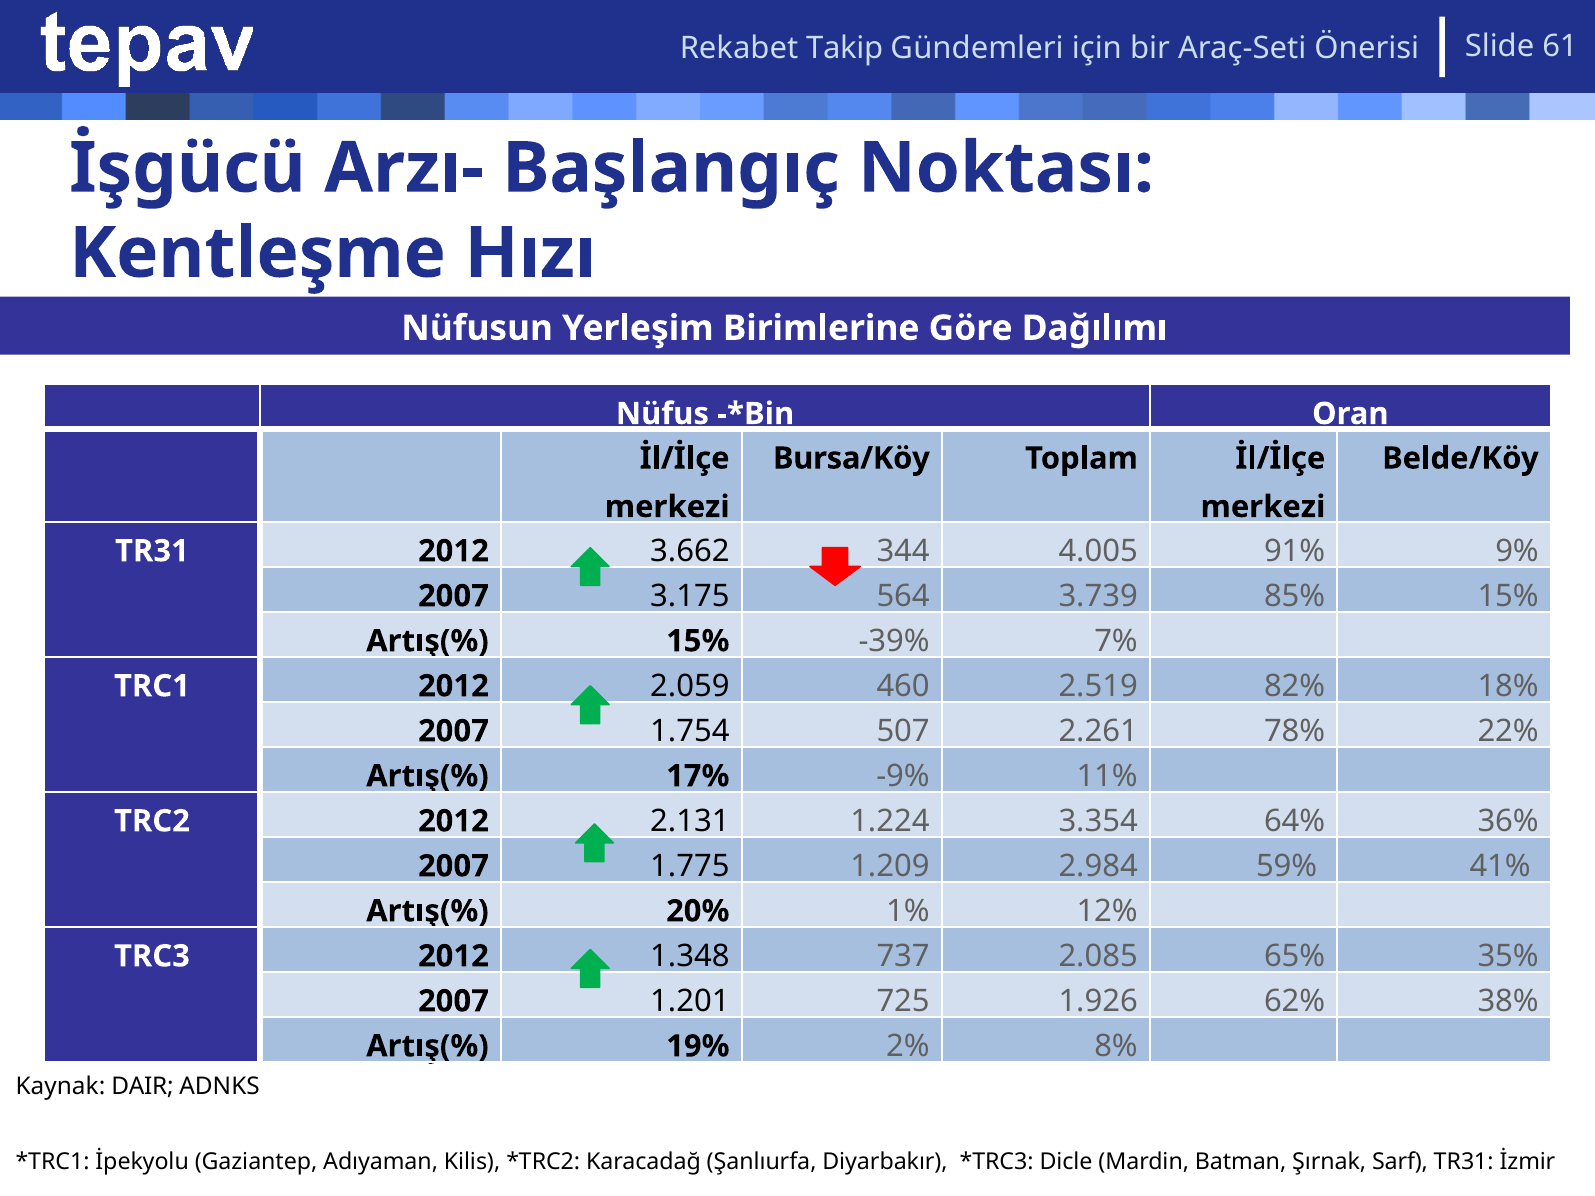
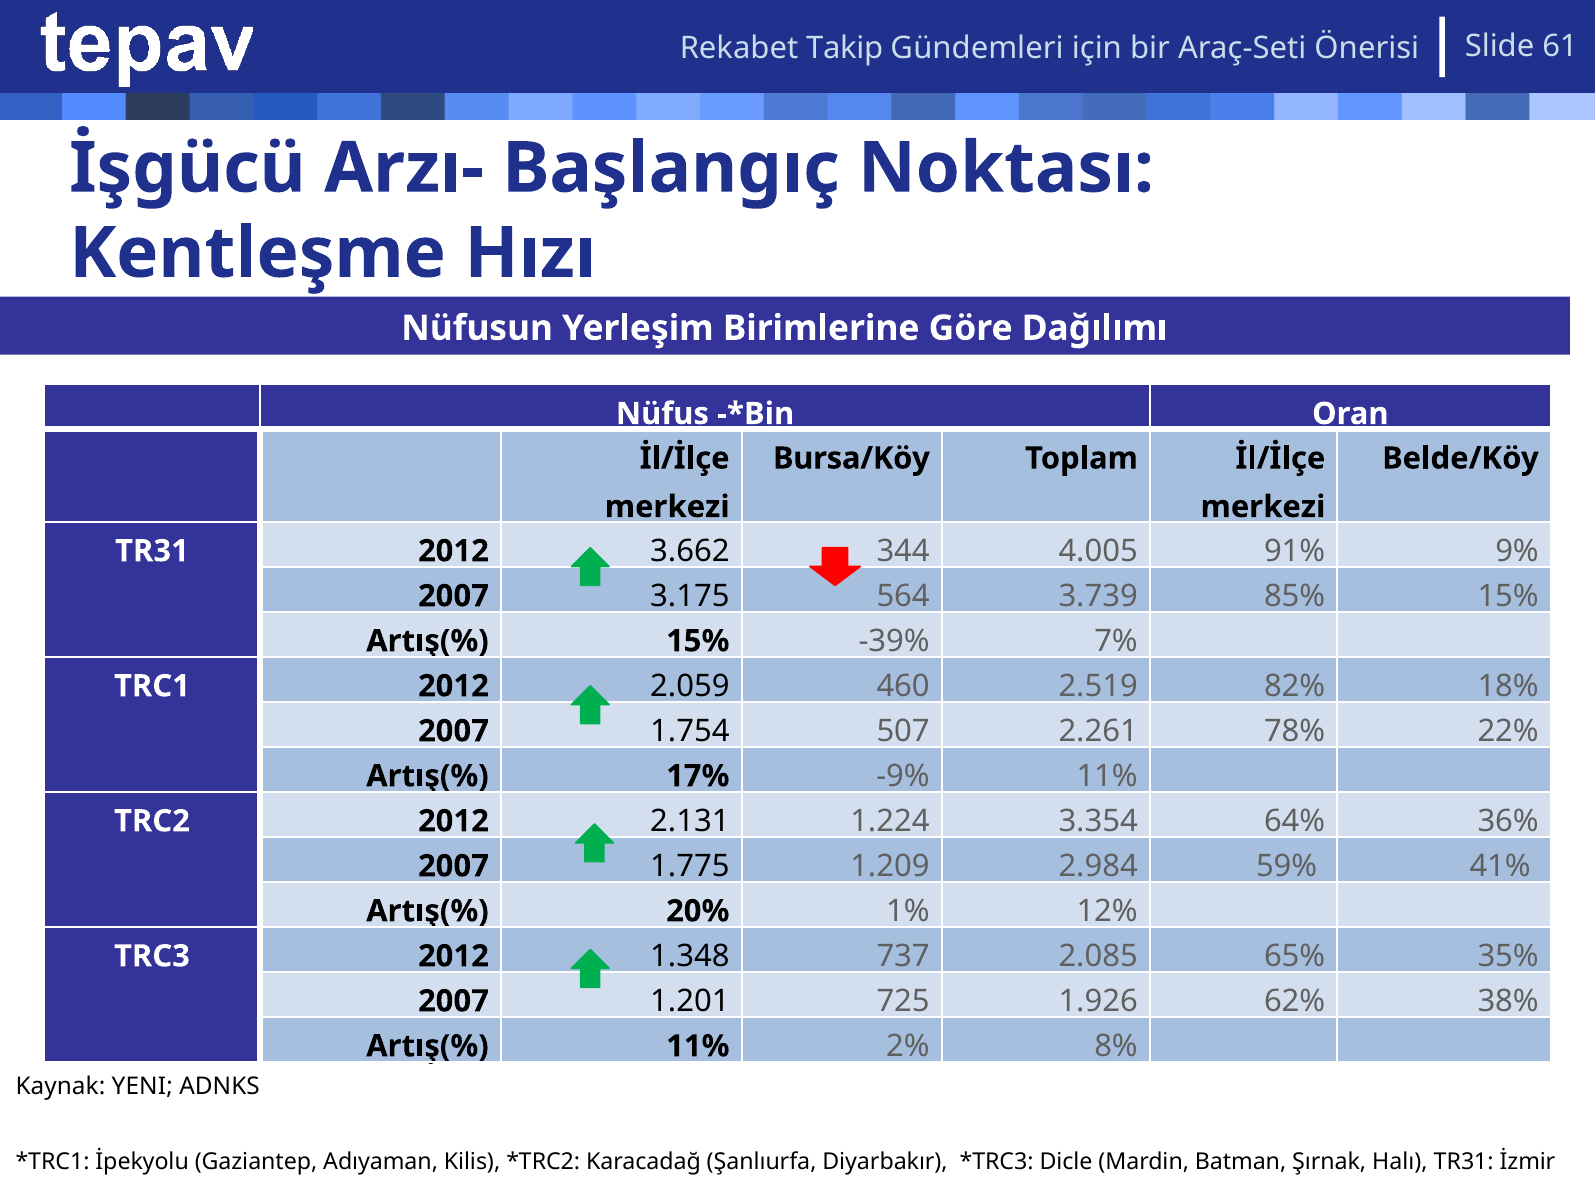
Artış(% 19%: 19% -> 11% (698, 1046)
DAIR: DAIR -> YENI (142, 1087)
Sarf: Sarf -> Halı (1400, 1162)
